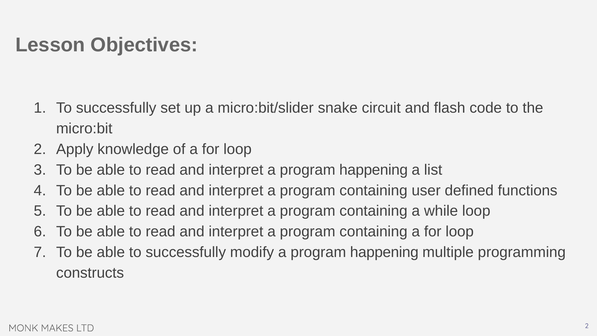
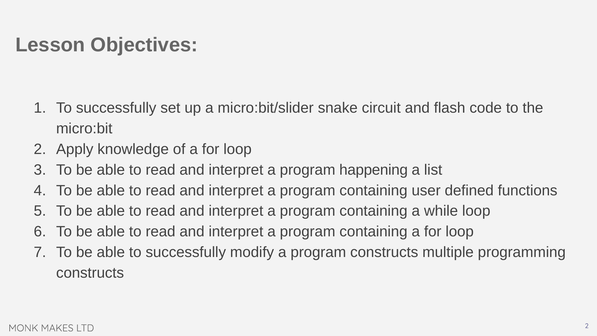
modify a program happening: happening -> constructs (384, 252)
